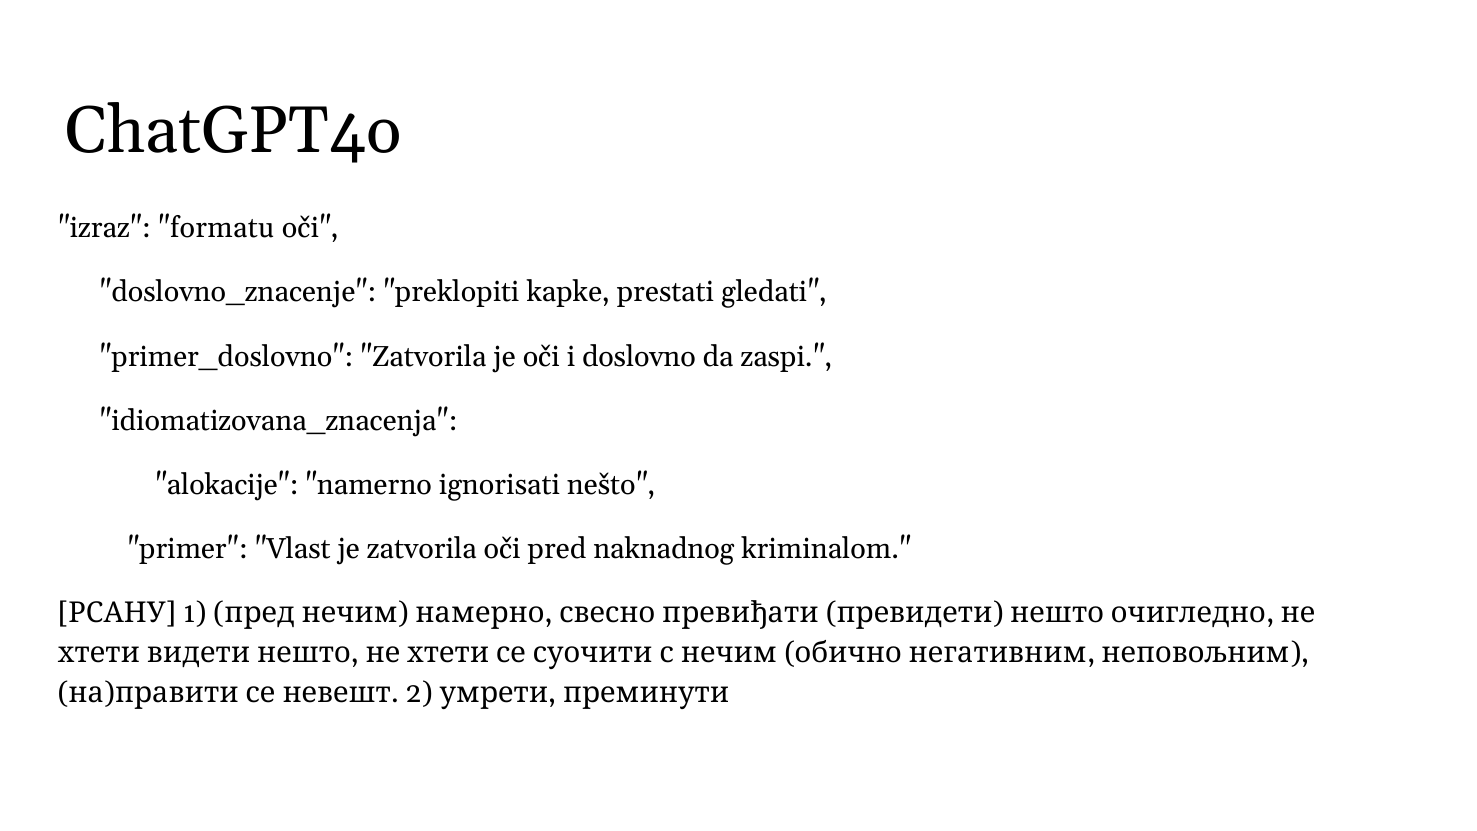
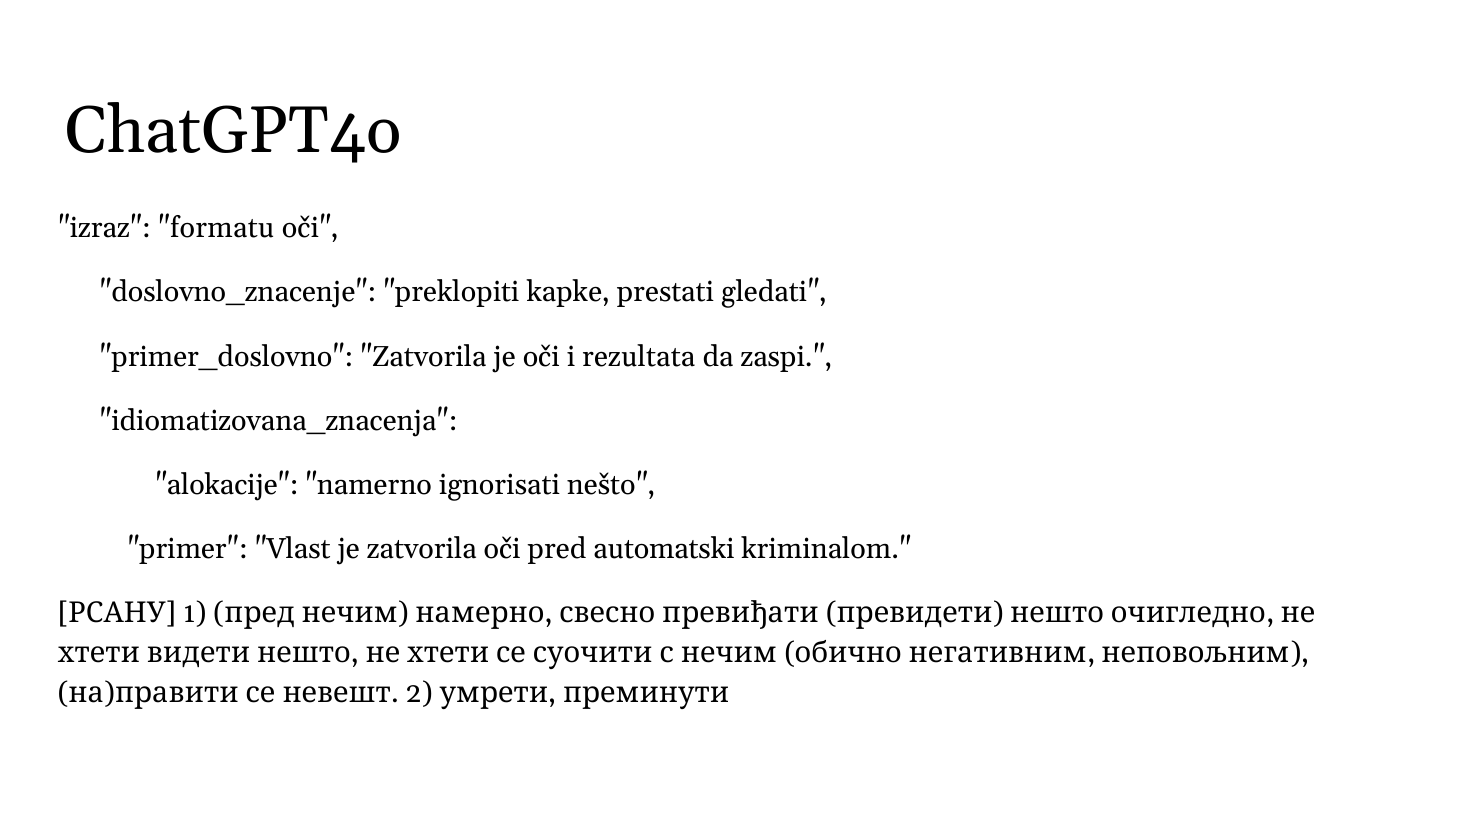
doslovno: doslovno -> rezultata (639, 357)
naknadnog: naknadnog -> automatski (664, 549)
